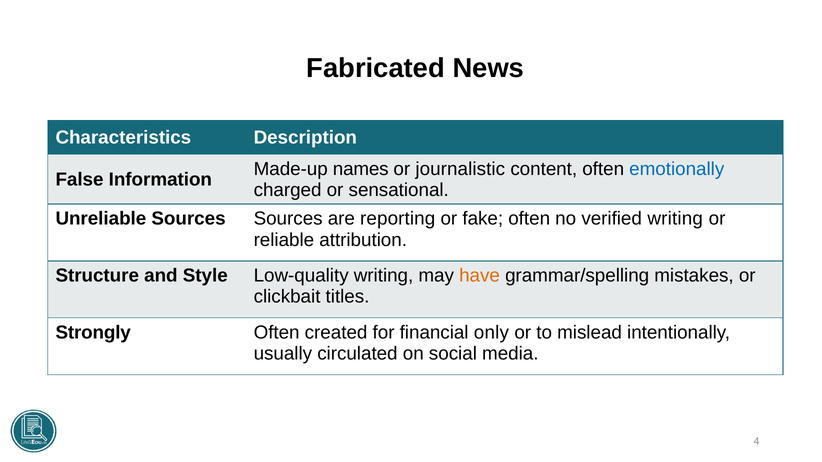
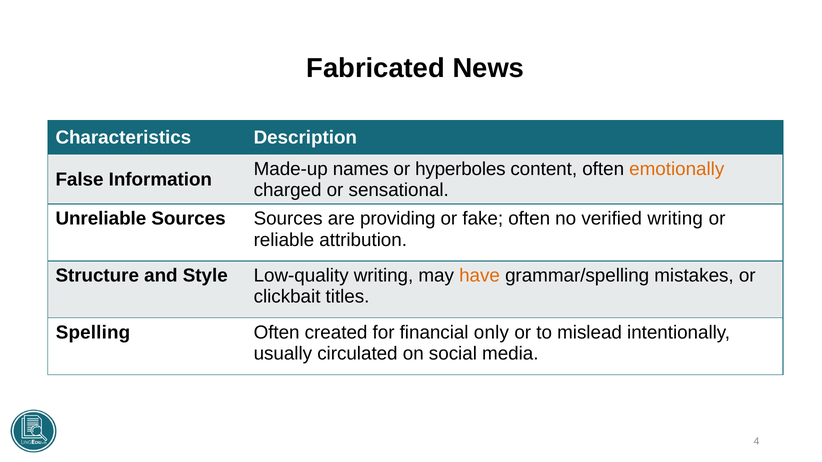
journalistic: journalistic -> hyperboles (460, 169)
emotionally colour: blue -> orange (677, 169)
reporting: reporting -> providing (398, 219)
Strongly: Strongly -> Spelling (93, 333)
